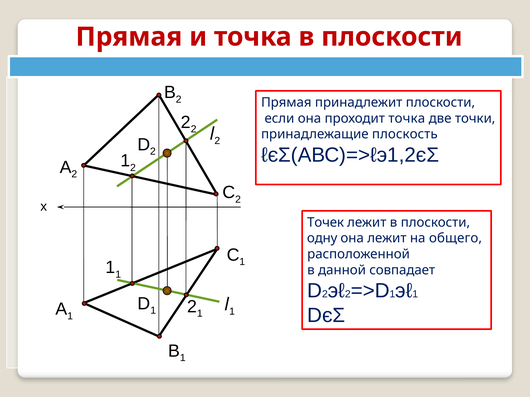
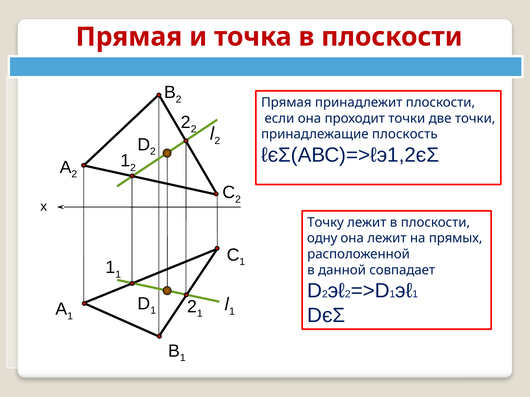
проходит точка: точка -> точки (407, 118)
Точек: Точек -> Точку (326, 223)
общего: общего -> прямых (456, 239)
